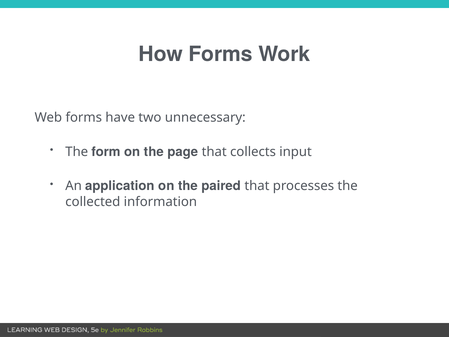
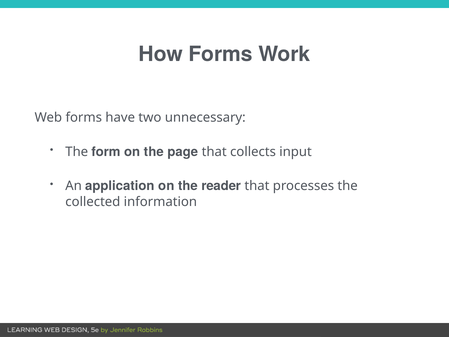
paired: paired -> reader (221, 186)
